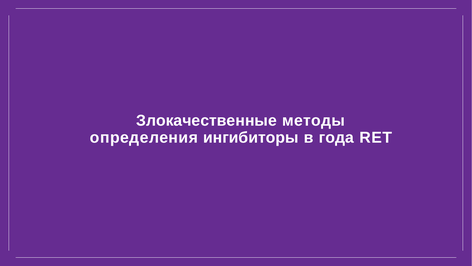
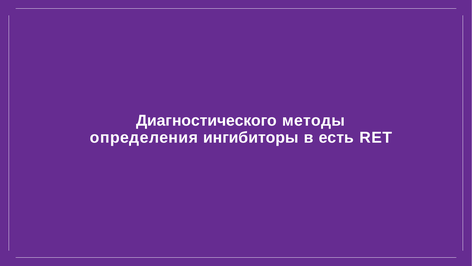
Злокачественные: Злокачественные -> Диагностического (207, 120)
года: года -> есть (336, 137)
